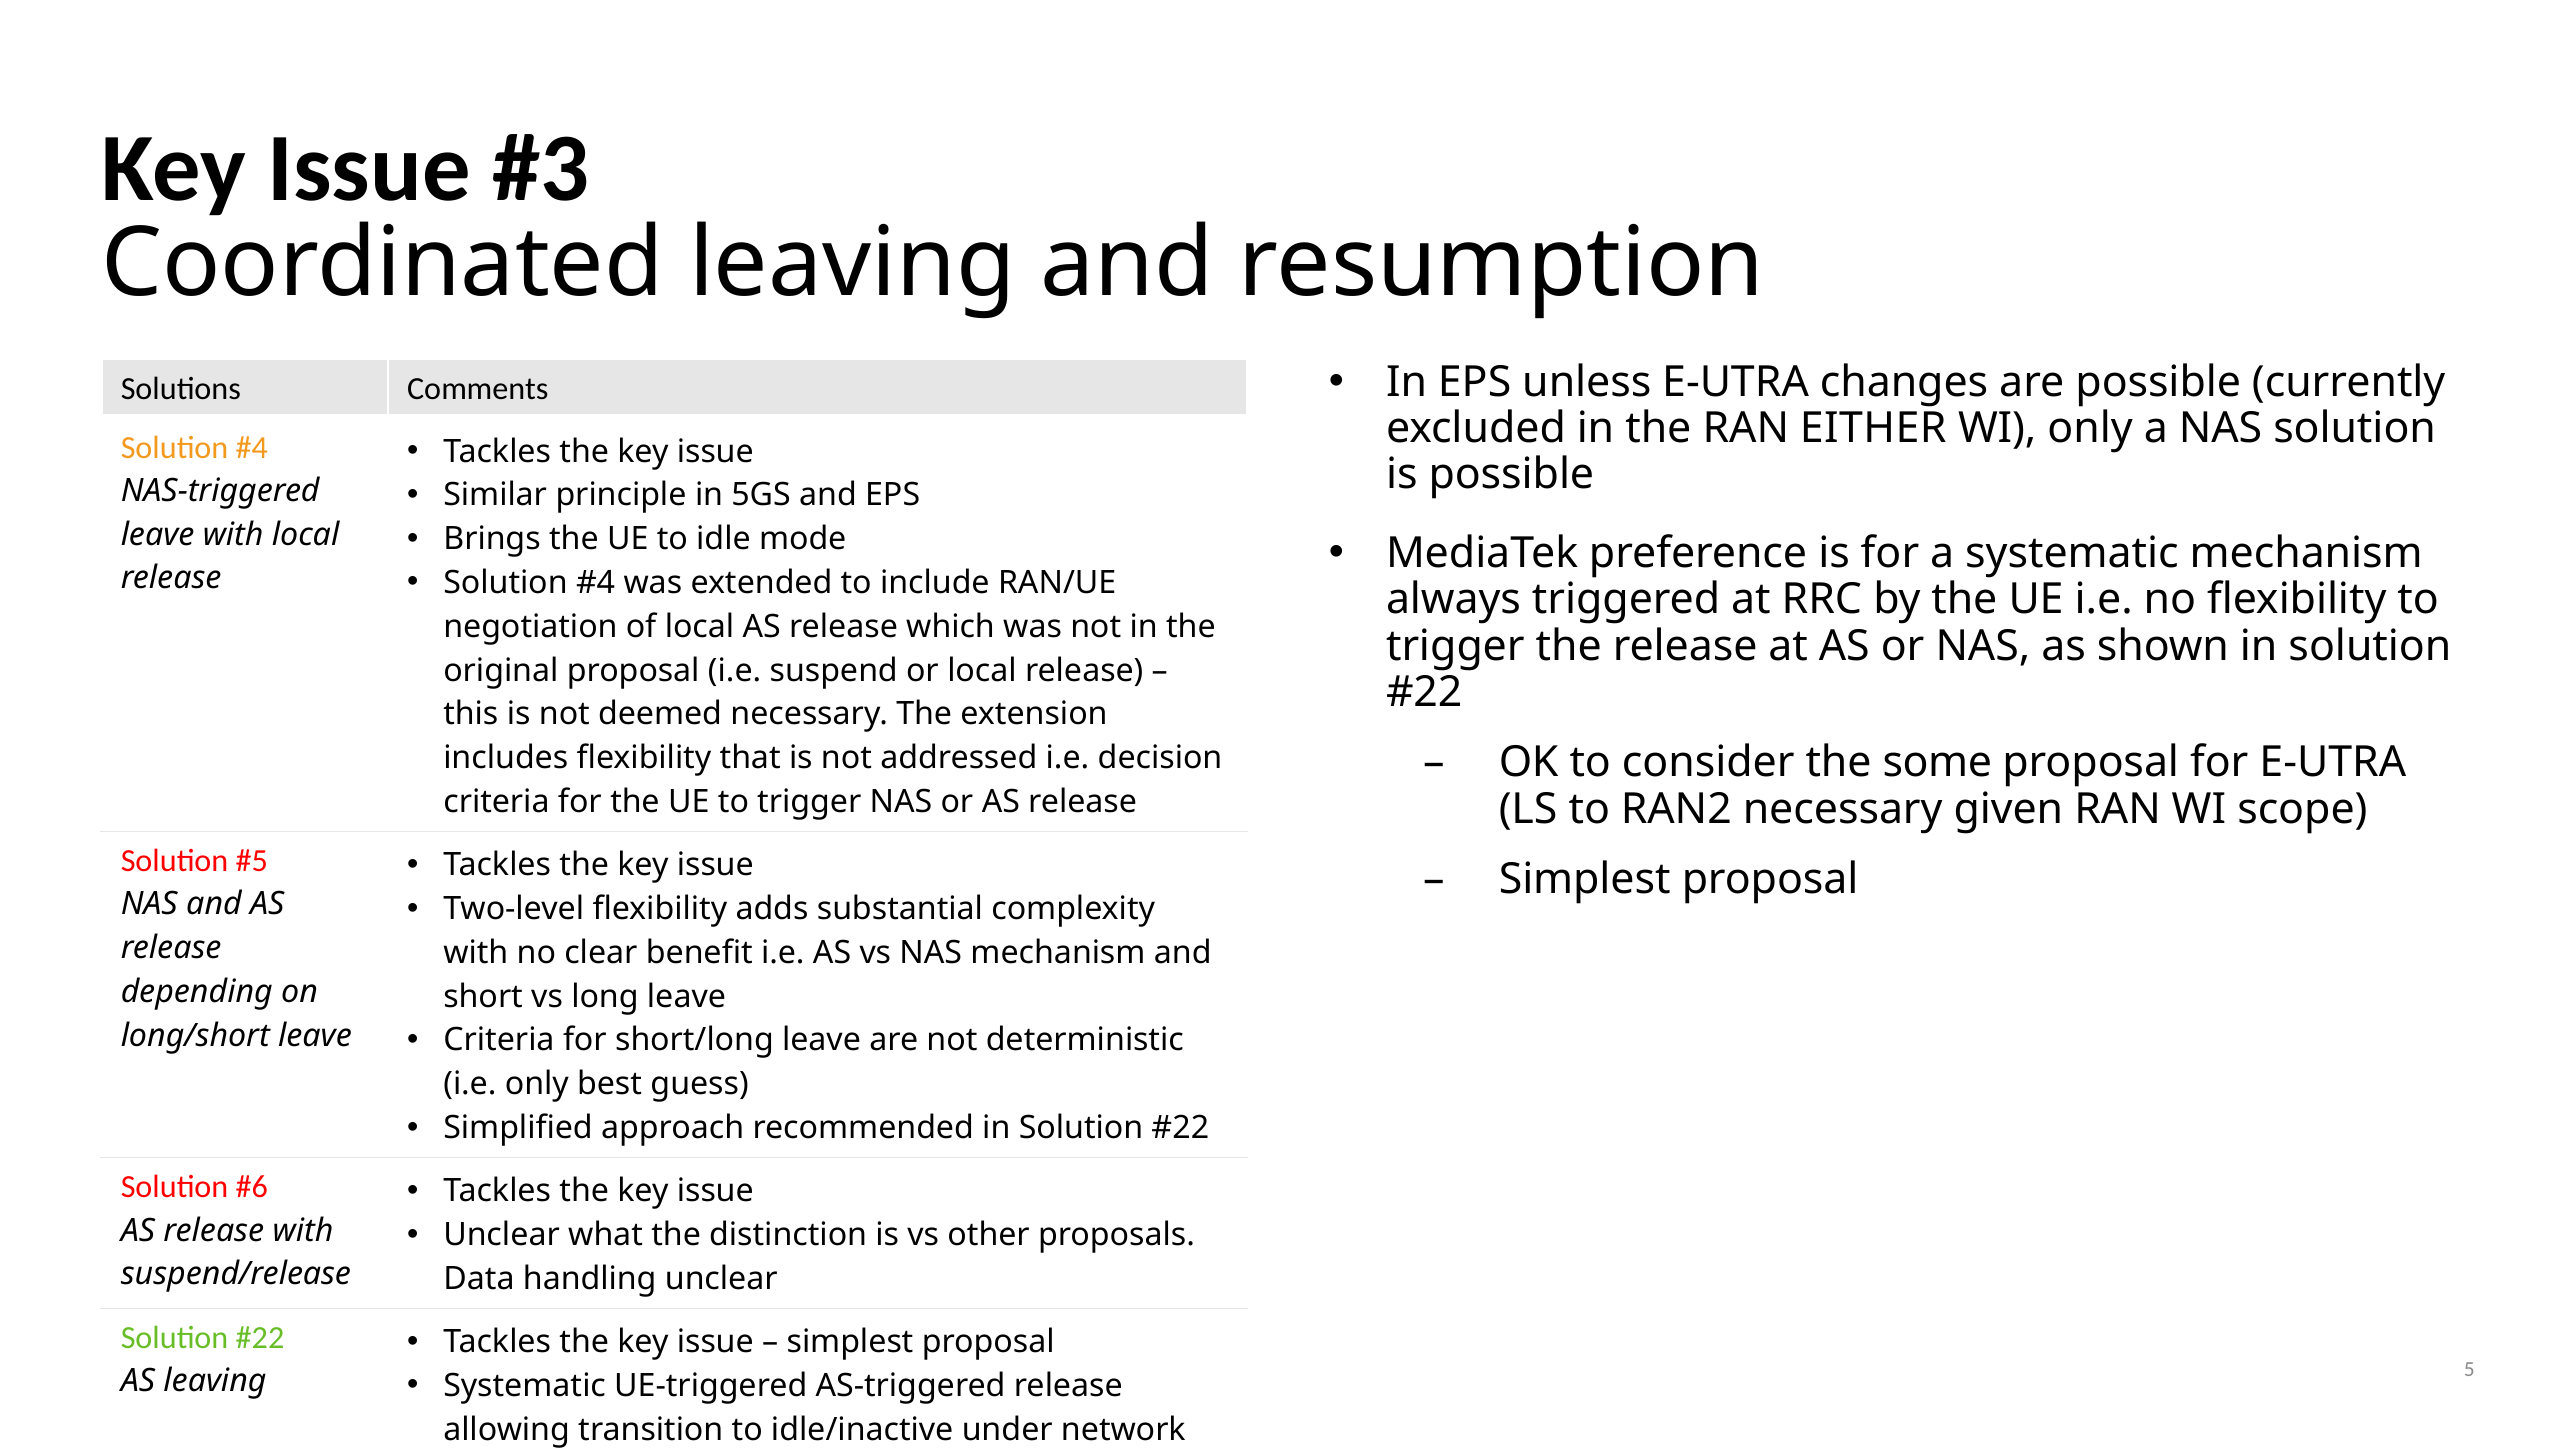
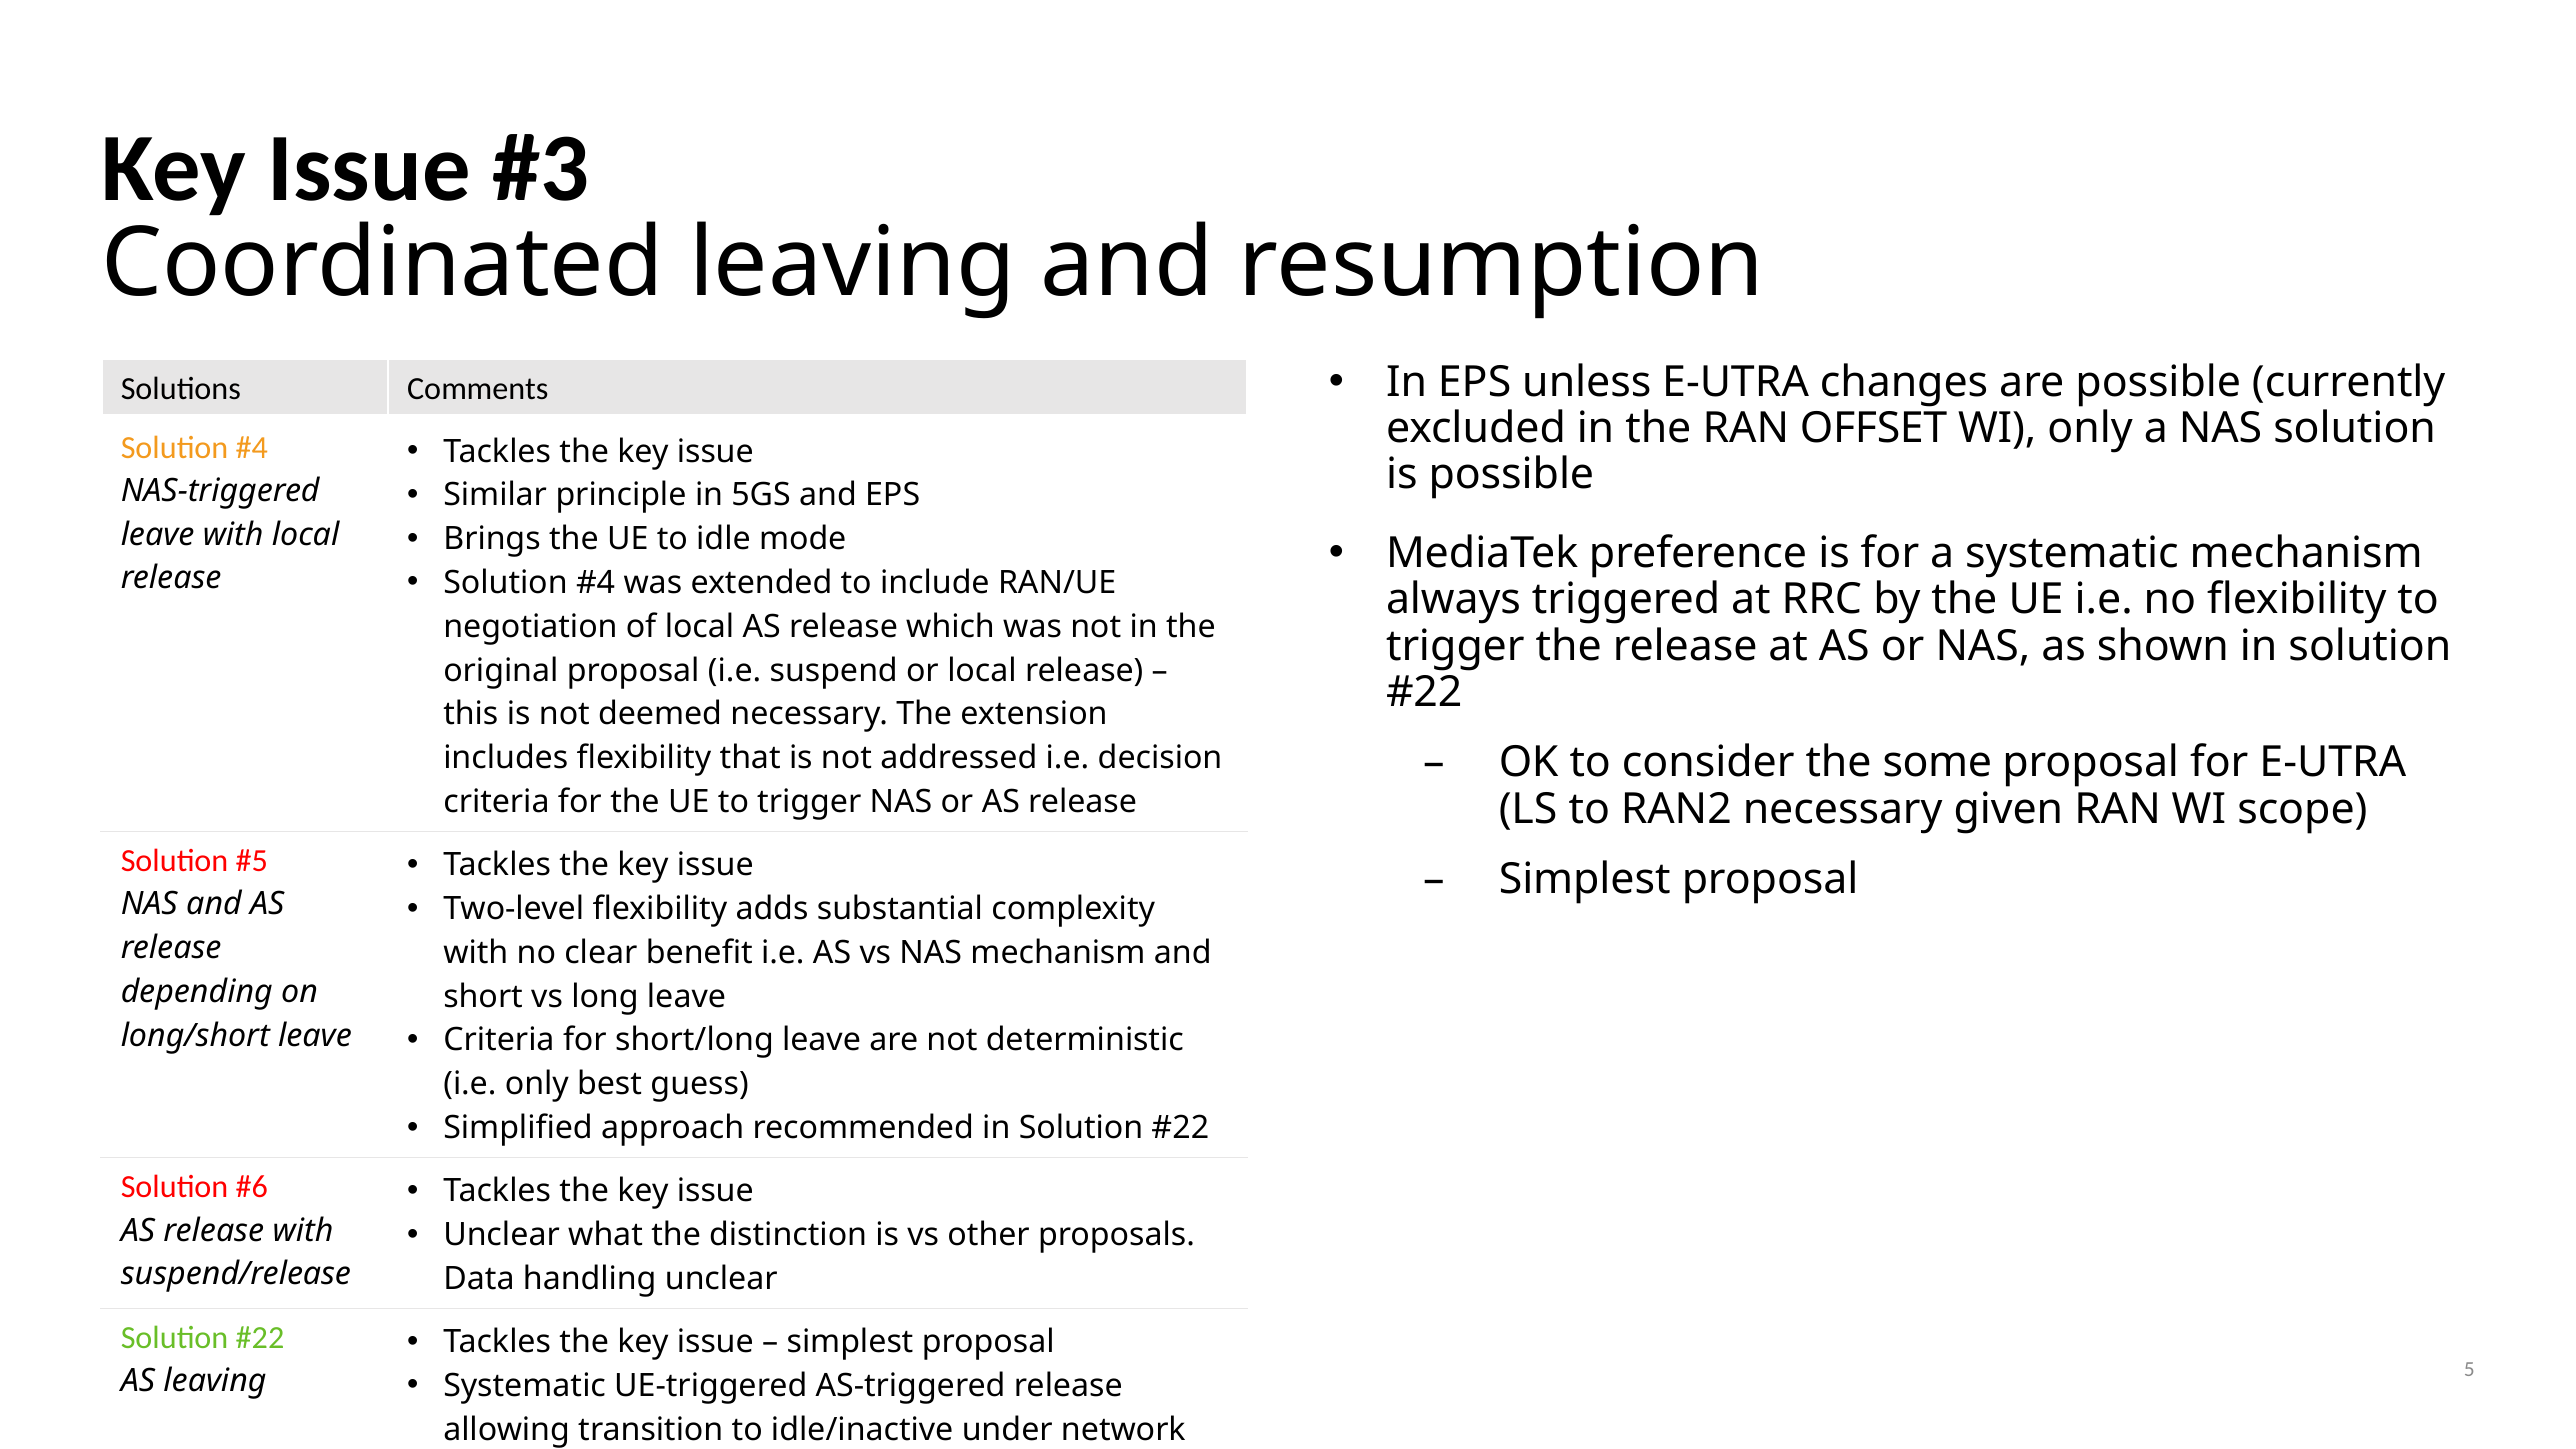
EITHER: EITHER -> OFFSET (1874, 428)
